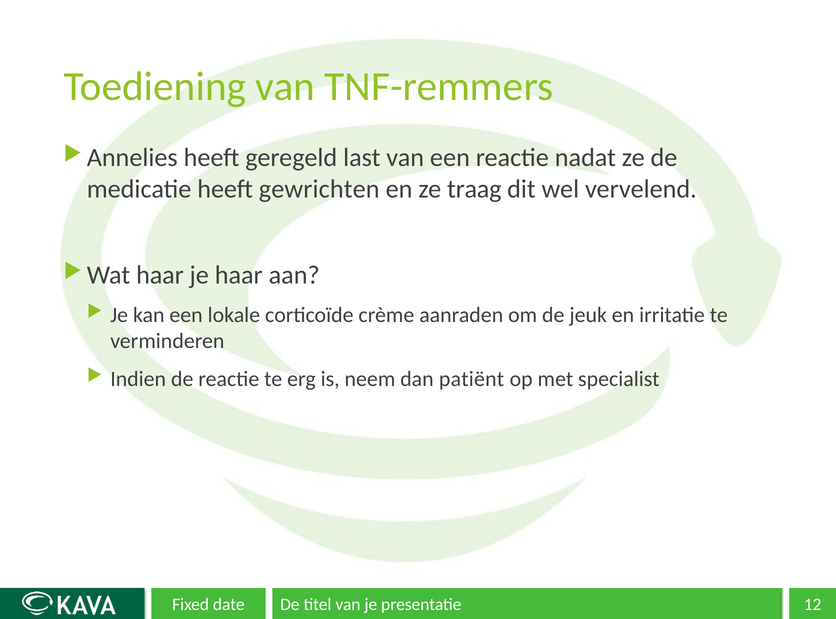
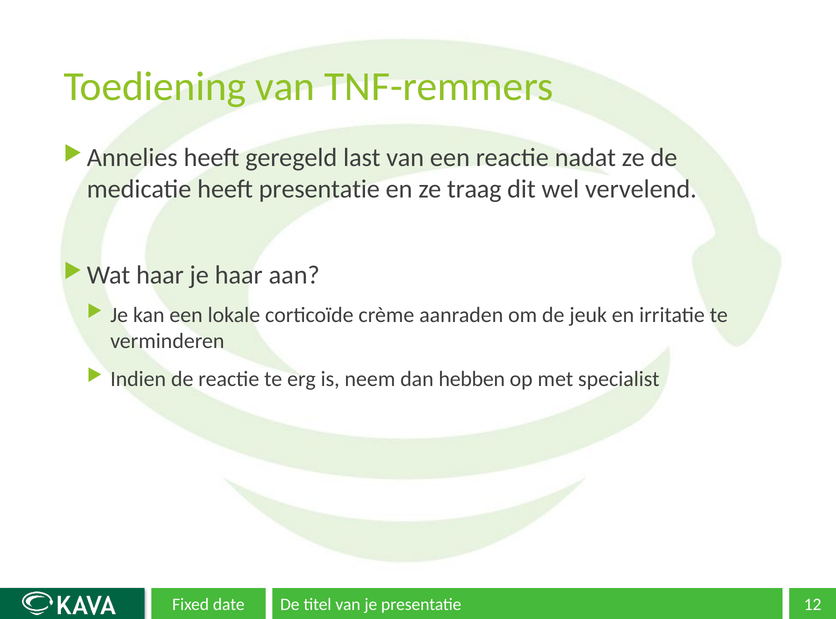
heeft gewrichten: gewrichten -> presentatie (319, 189)
patiënt: patiënt -> hebben (472, 379)
